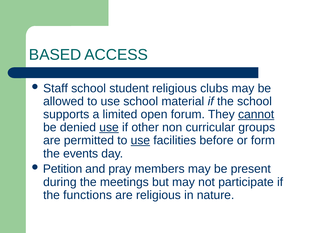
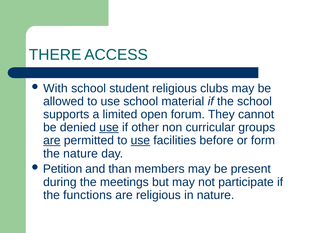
BASED: BASED -> THERE (55, 55)
Staff: Staff -> With (55, 88)
cannot underline: present -> none (256, 114)
are underline: none -> present (52, 140)
the events: events -> nature (81, 153)
pray: pray -> than (120, 169)
